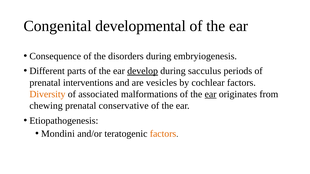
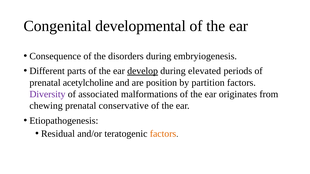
sacculus: sacculus -> elevated (205, 71)
interventions: interventions -> acetylcholine (88, 83)
vesicles: vesicles -> position (162, 83)
cochlear: cochlear -> partition (208, 83)
Diversity colour: orange -> purple (47, 94)
ear underline: present -> none (211, 94)
Mondini: Mondini -> Residual (58, 134)
